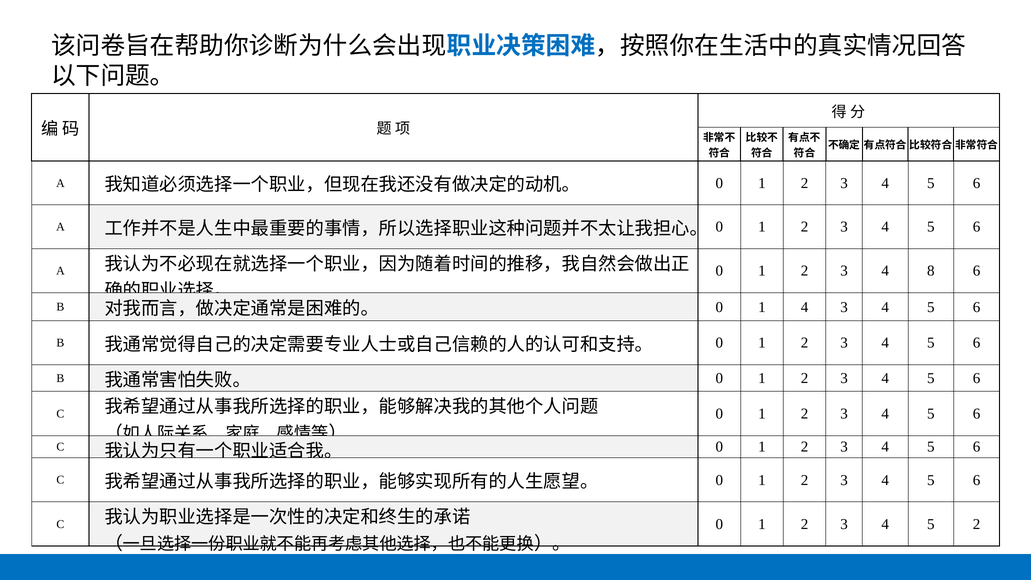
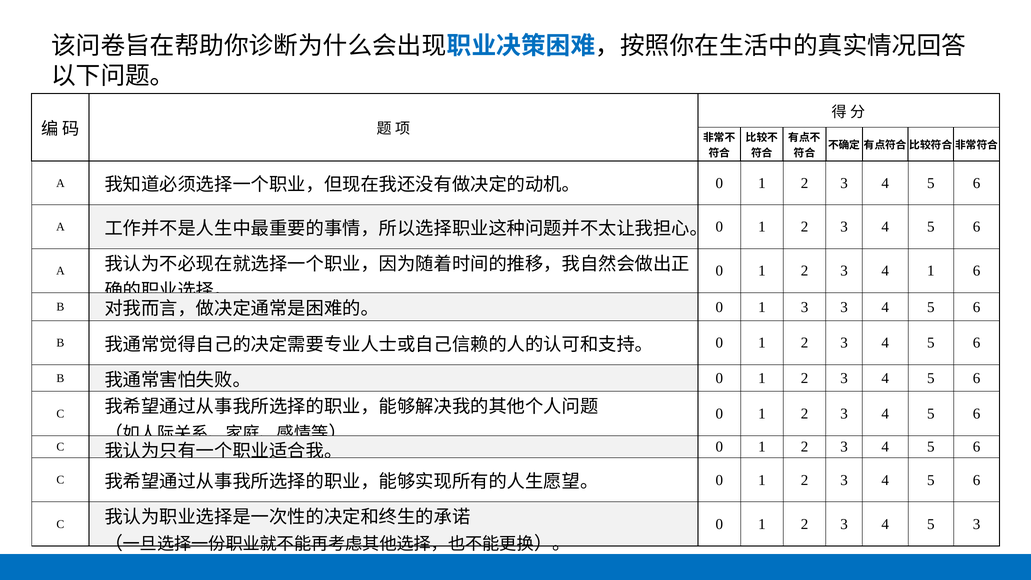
4 8: 8 -> 1 (931, 271)
1 4: 4 -> 3 (805, 307)
5 2: 2 -> 3 (977, 524)
